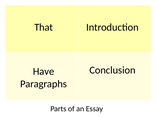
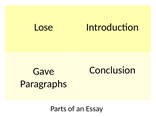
That: That -> Lose (44, 27)
Have: Have -> Gave (44, 71)
